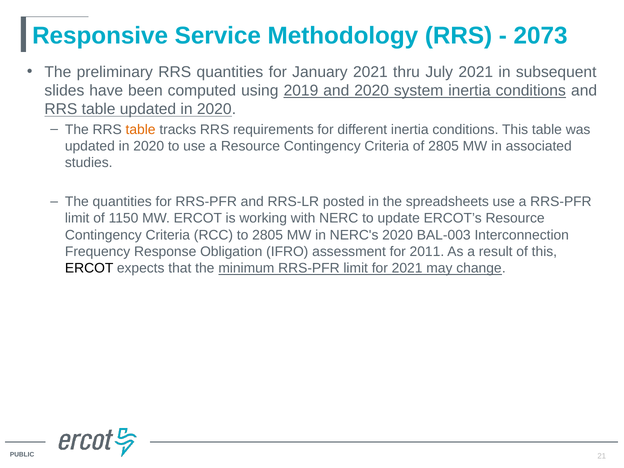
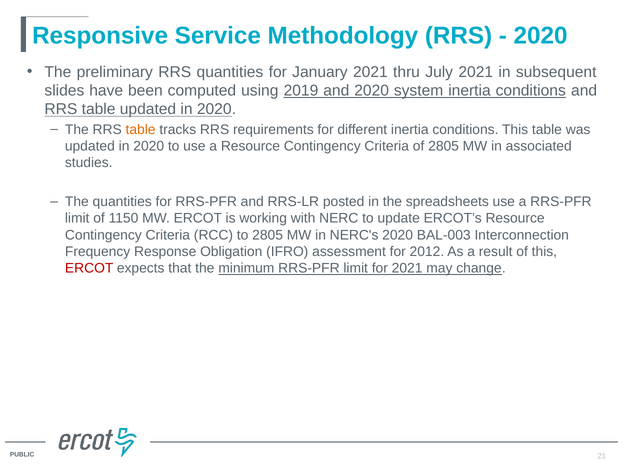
2073: 2073 -> 2020 (541, 36)
2011: 2011 -> 2012 (427, 252)
ERCOT colour: black -> red (89, 268)
